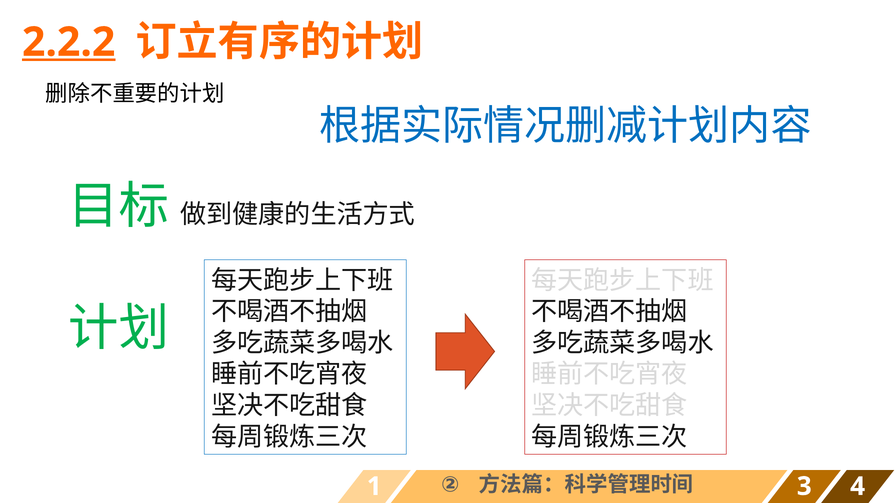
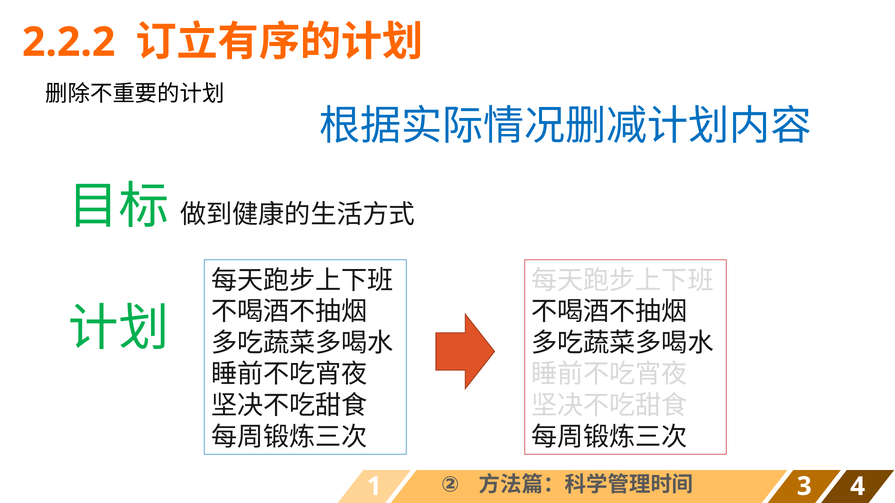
2.2.2 underline: present -> none (69, 42)
